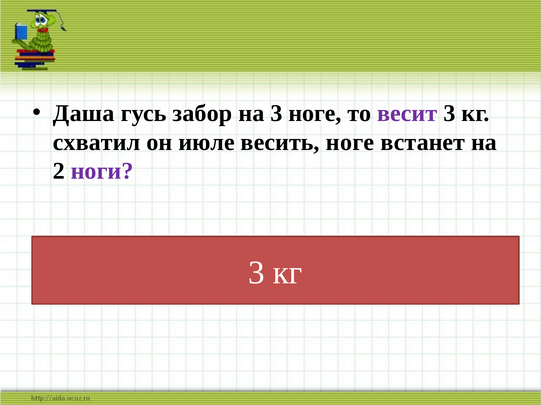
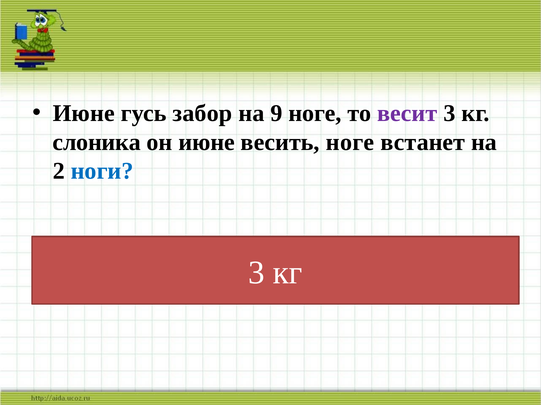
Даша: Даша -> Июне (84, 113)
на 3: 3 -> 9 (276, 113)
схватил: схватил -> слоника (97, 142)
он июле: июле -> июне (207, 142)
ноги colour: purple -> blue (102, 171)
